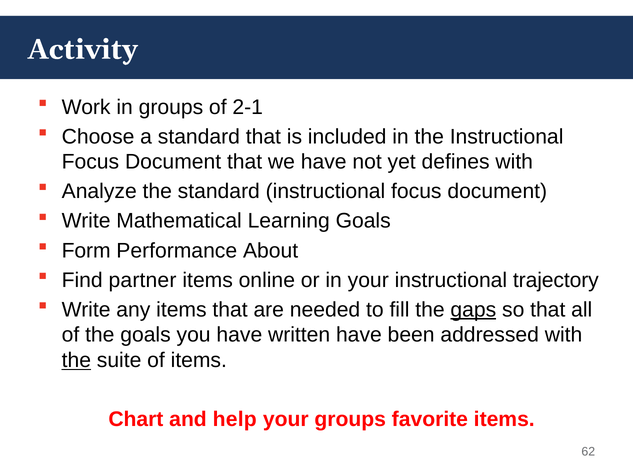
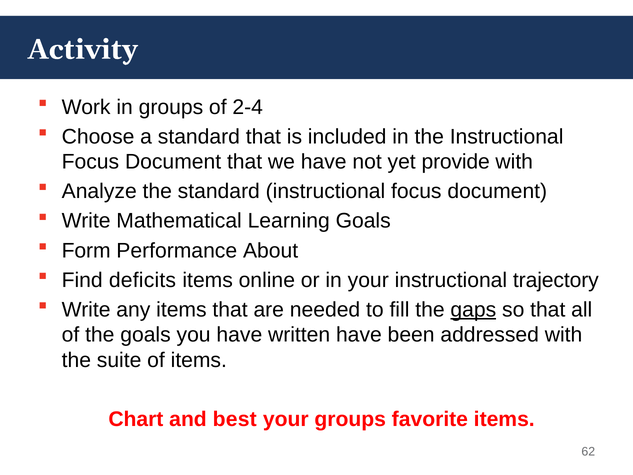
2-1: 2-1 -> 2-4 (248, 107)
defines: defines -> provide (456, 162)
partner: partner -> deficits (142, 280)
the underline: present -> none (76, 360)
help: help -> best (235, 419)
